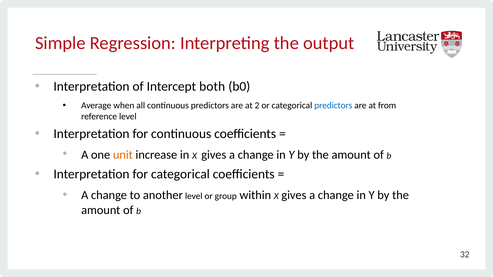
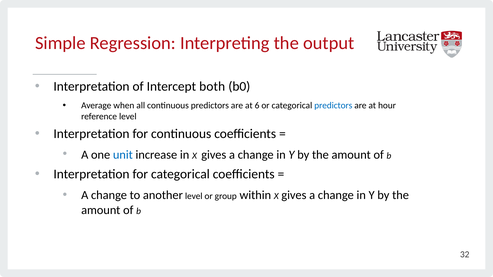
2: 2 -> 6 (257, 106)
from: from -> hour (387, 106)
unit colour: orange -> blue (123, 155)
